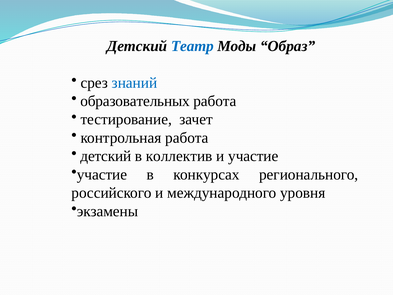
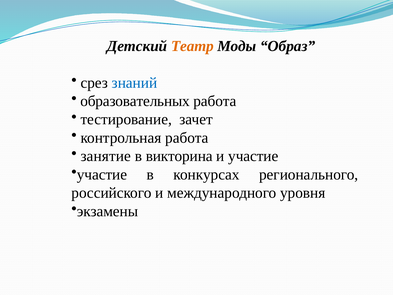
Театр colour: blue -> orange (192, 46)
детский: детский -> занятие (106, 156)
коллектив: коллектив -> викторина (179, 156)
